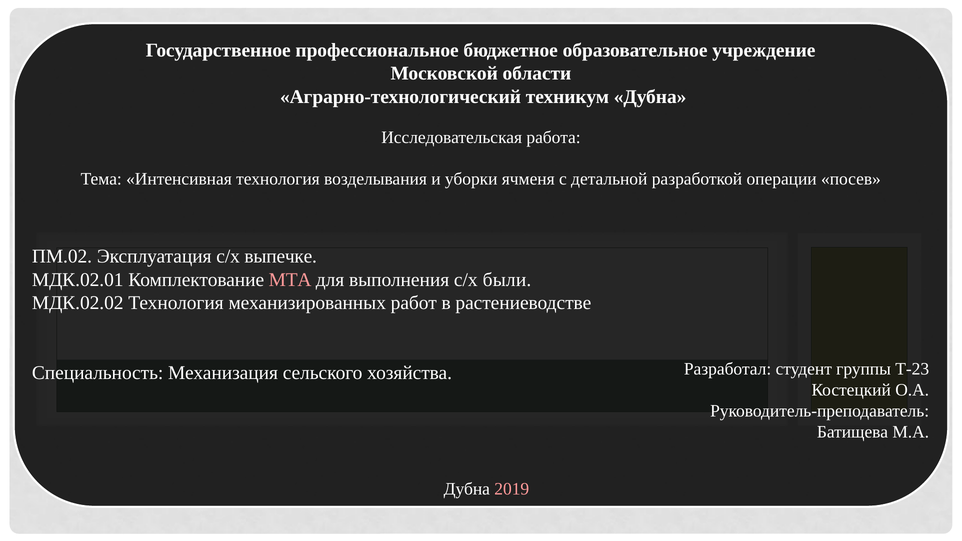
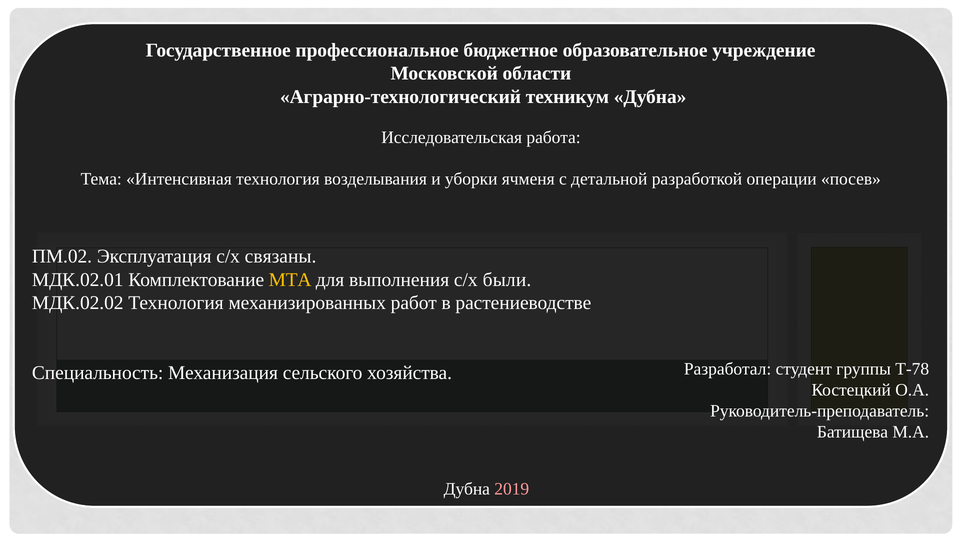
выпечке: выпечке -> связаны (281, 256)
МТА colour: pink -> yellow (290, 280)
Т-23: Т-23 -> Т-78 (912, 369)
